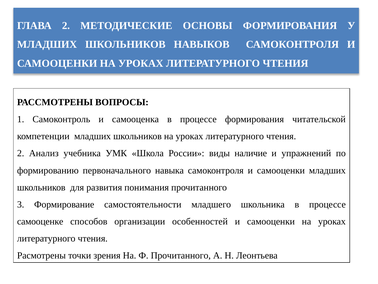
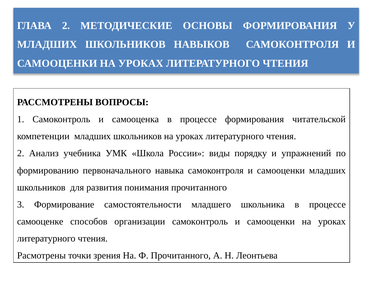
наличие: наличие -> порядку (251, 153)
организации особенностей: особенностей -> самоконтроль (200, 221)
